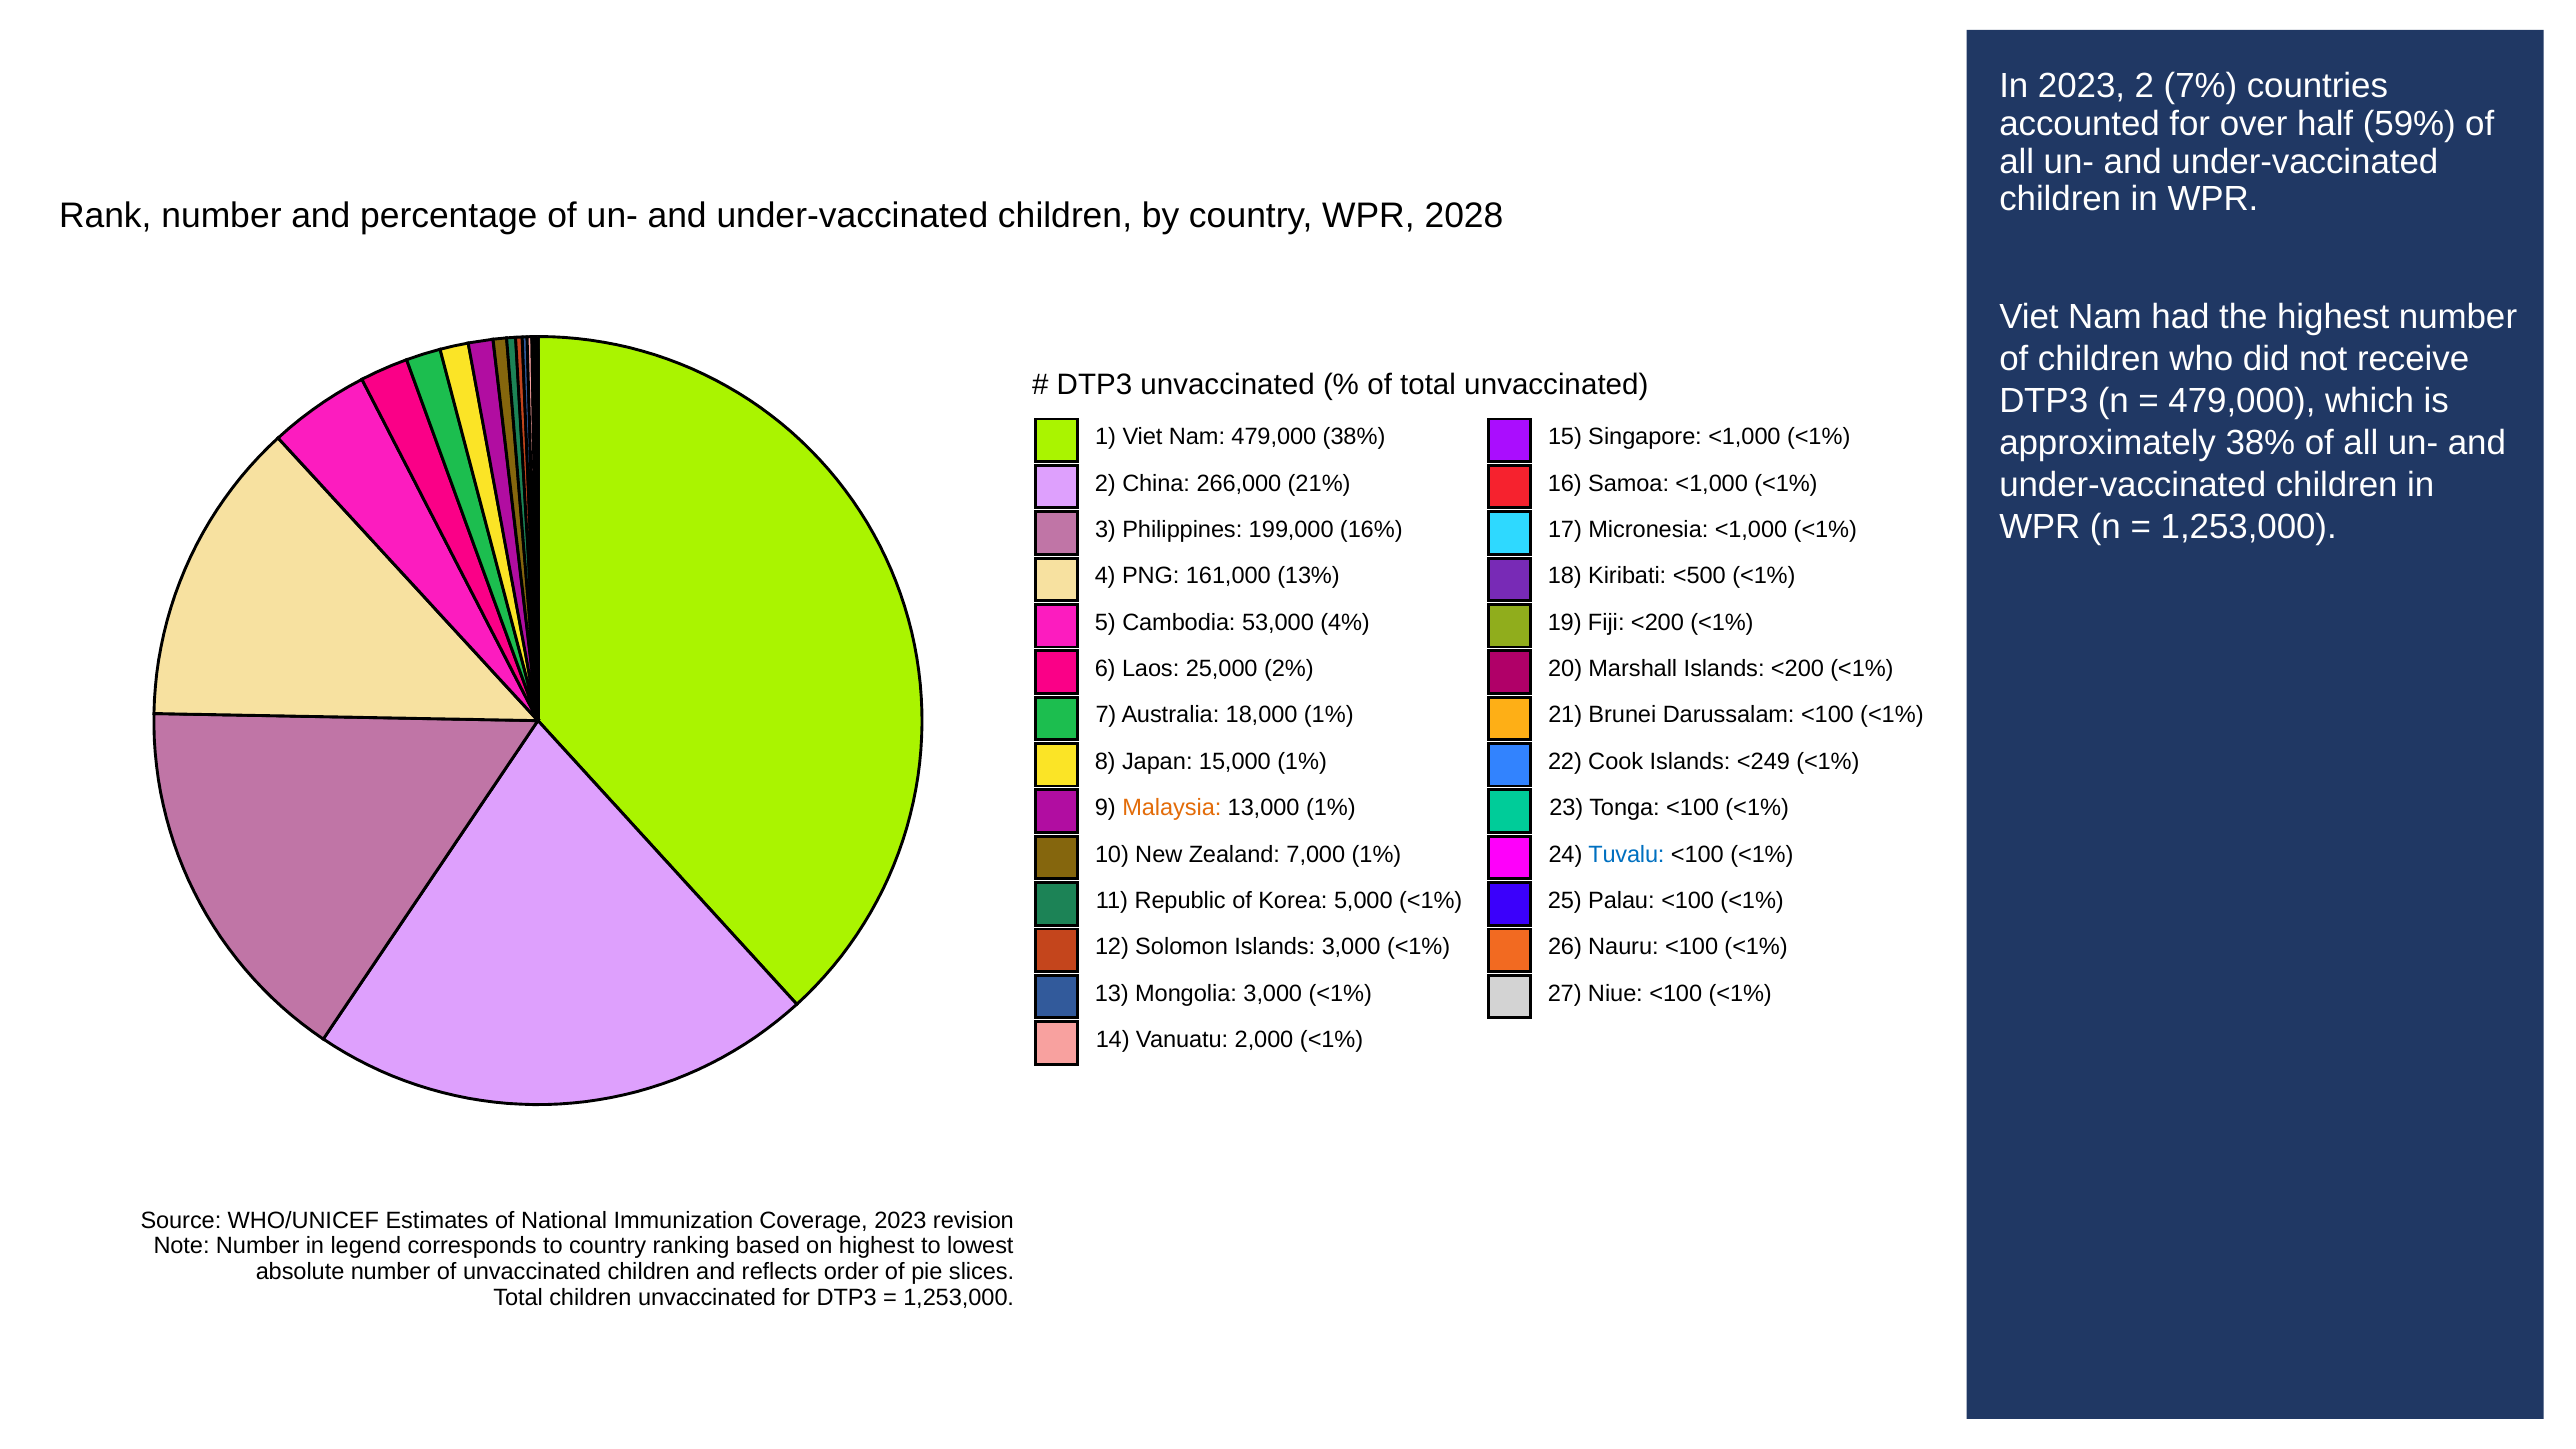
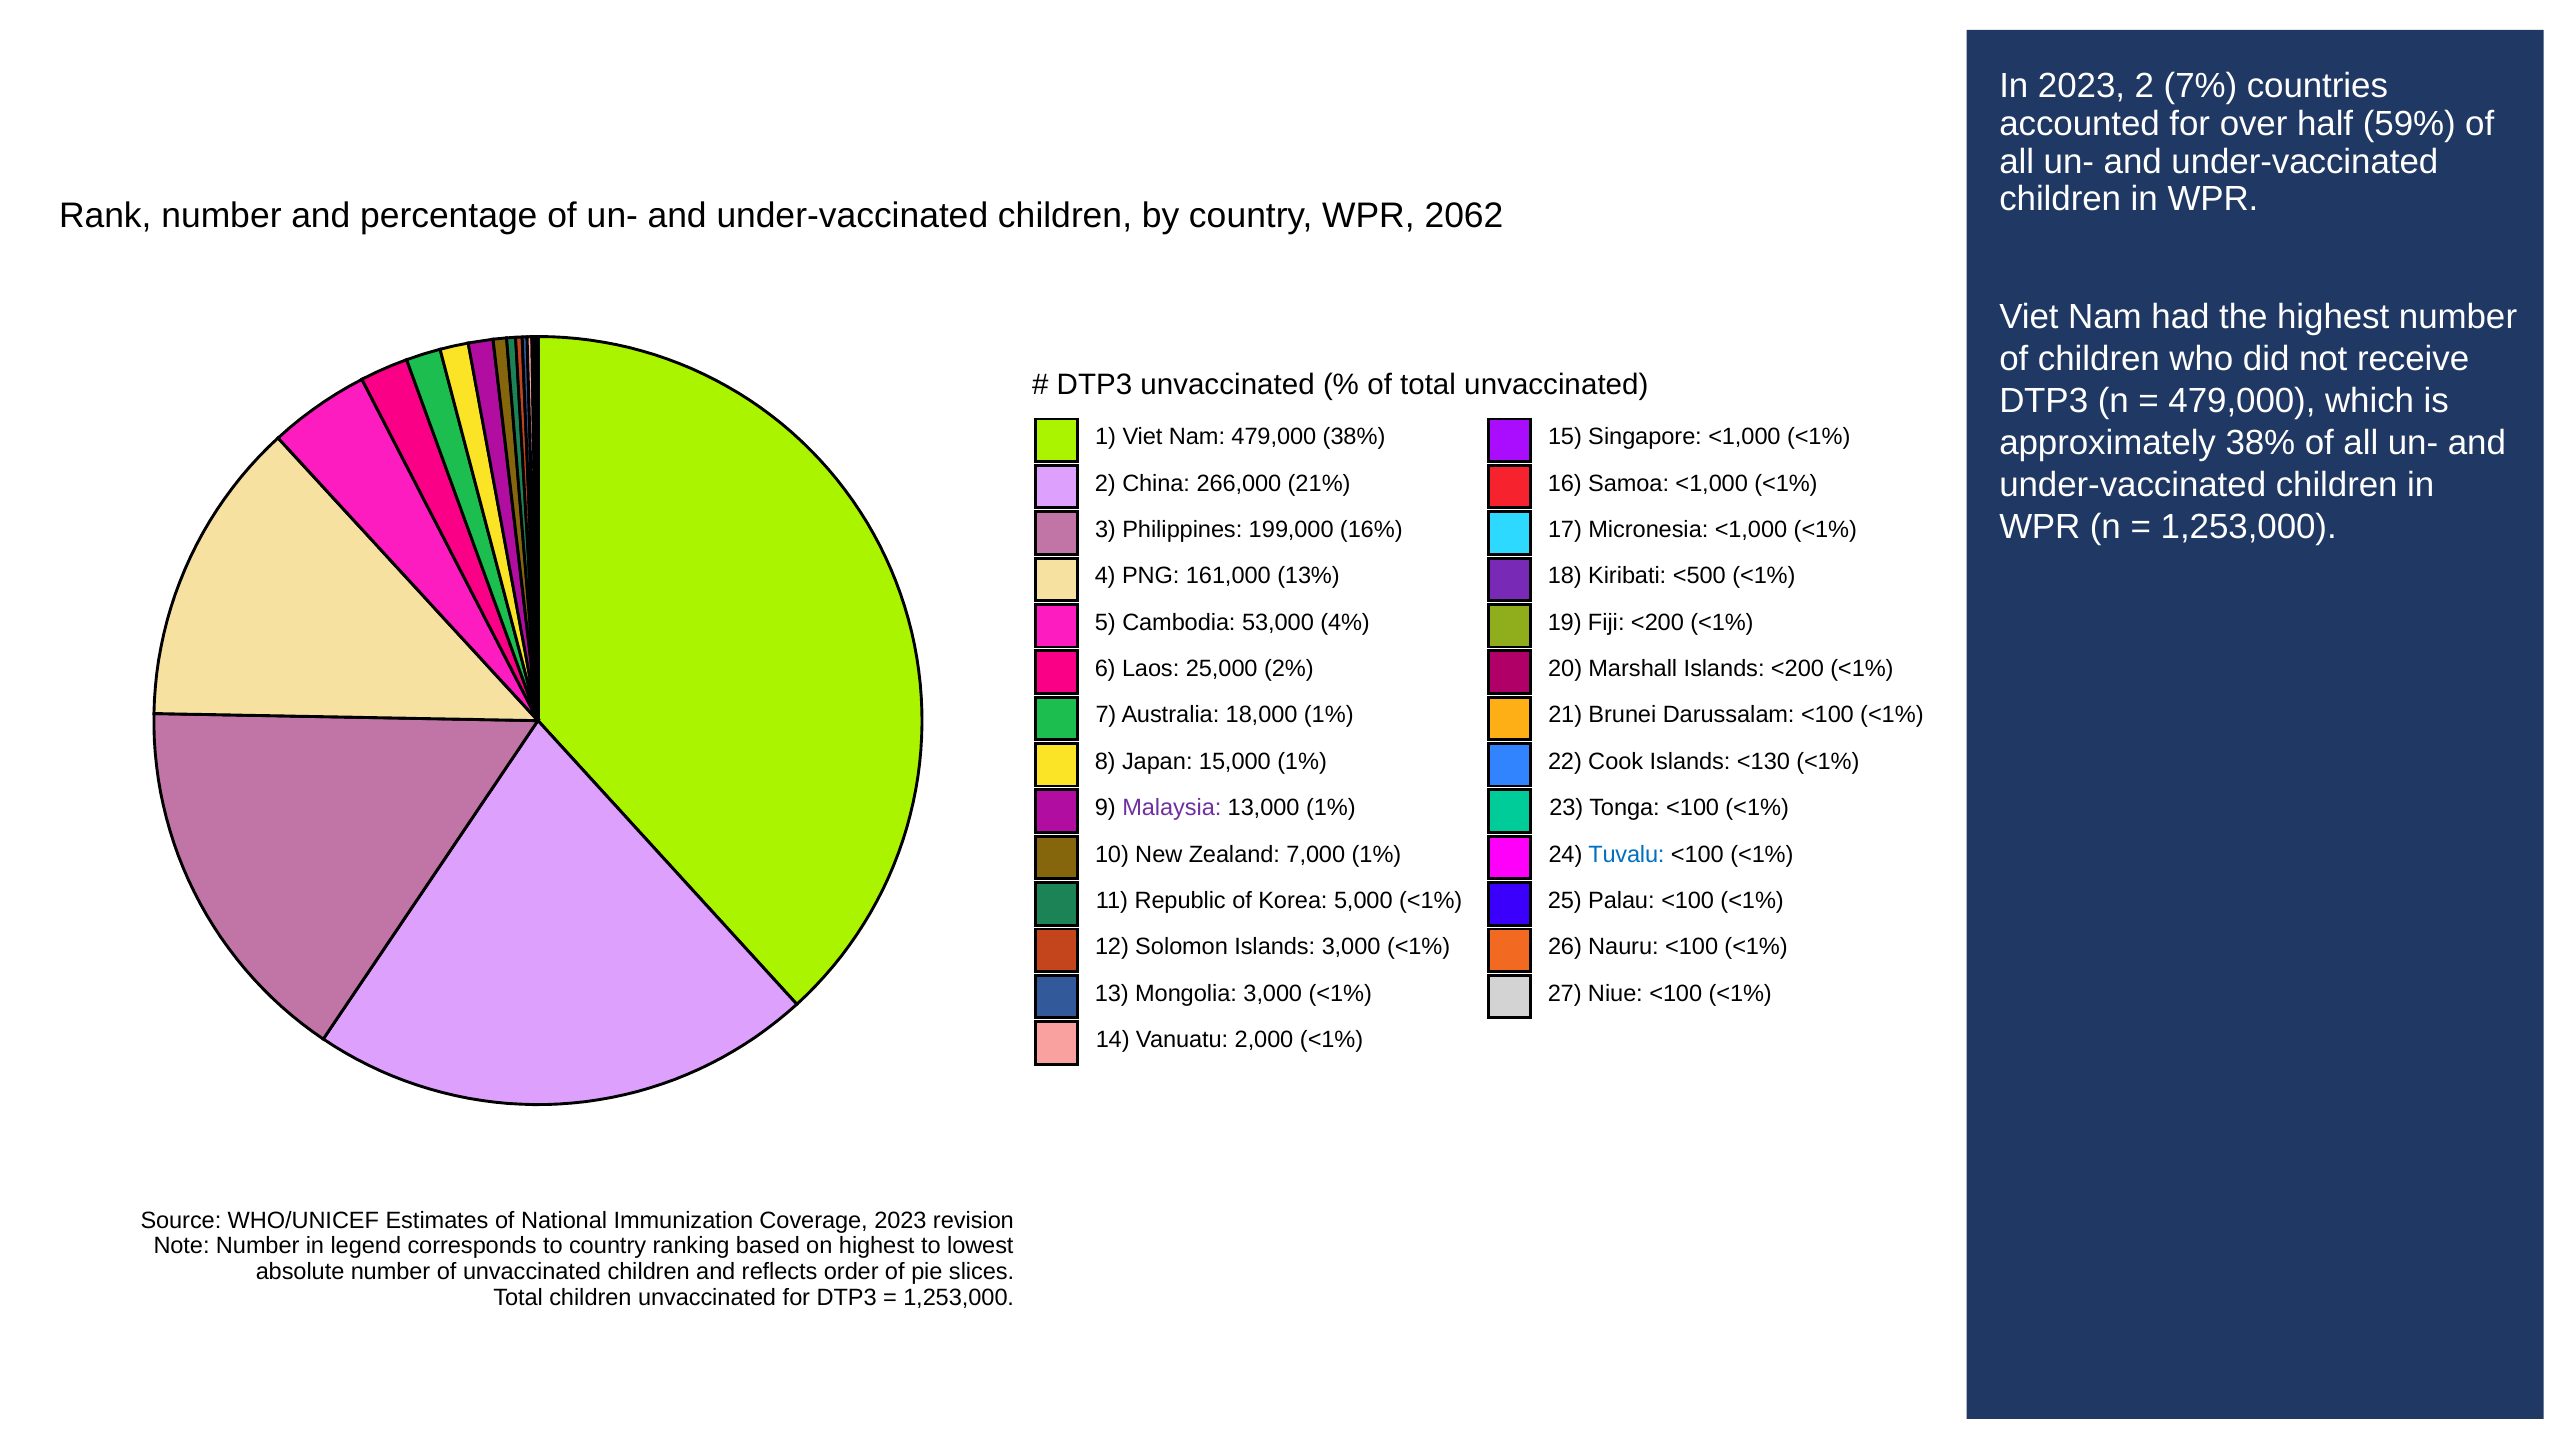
2028: 2028 -> 2062 (1464, 216)
<249: <249 -> <130 (1763, 762)
Malaysia colour: orange -> purple (1172, 808)
